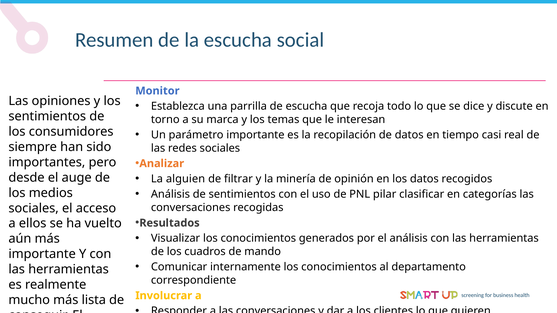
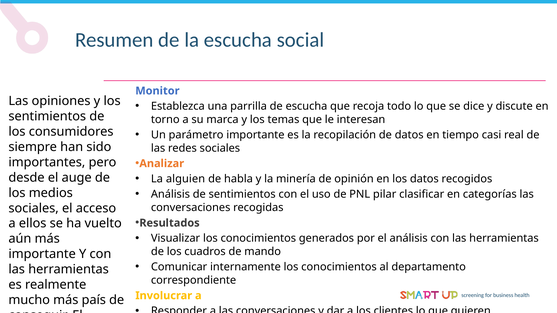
filtrar: filtrar -> habla (238, 179)
lista: lista -> país (94, 300)
